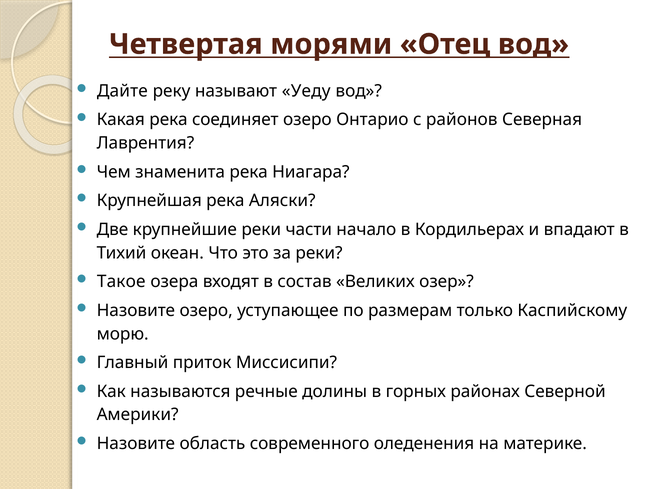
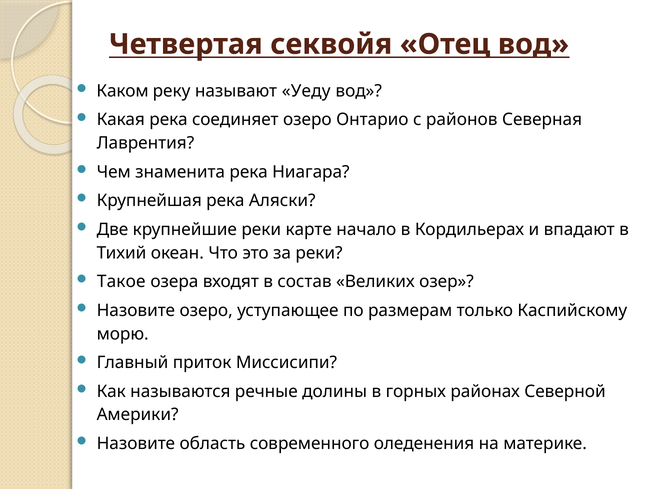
морями: морями -> секвойя (331, 44)
Дайте: Дайте -> Каком (123, 91)
части: части -> карте (309, 230)
